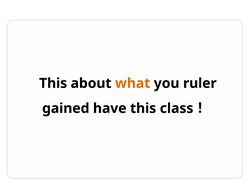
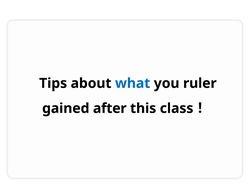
This: This -> Tips (53, 83)
what colour: orange -> blue (133, 83)
have: have -> after (110, 108)
